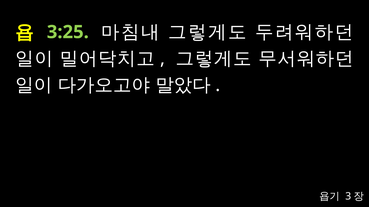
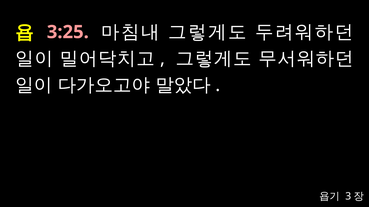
3:25 colour: light green -> pink (68, 32)
